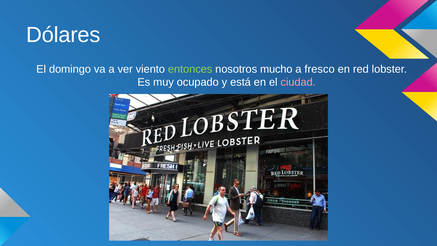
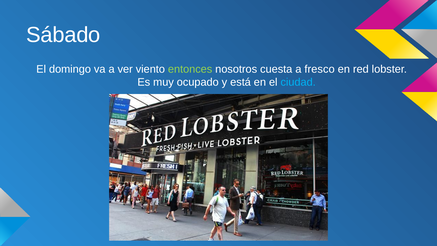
Dólares: Dólares -> Sábado (63, 35)
mucho: mucho -> cuesta (276, 69)
ciudad colour: pink -> light blue (298, 82)
